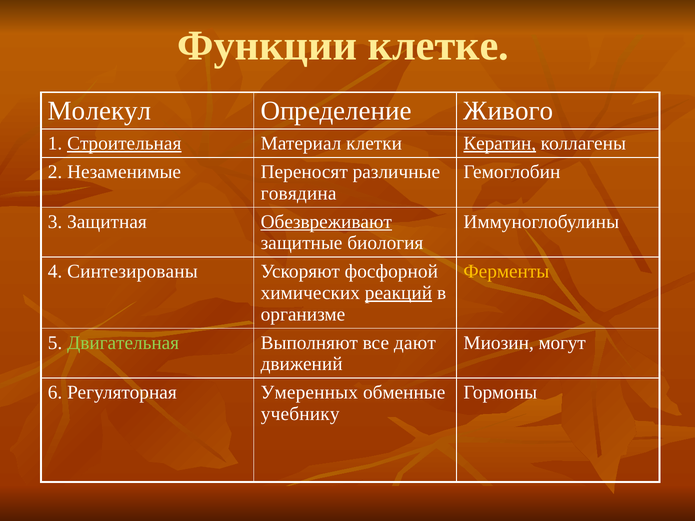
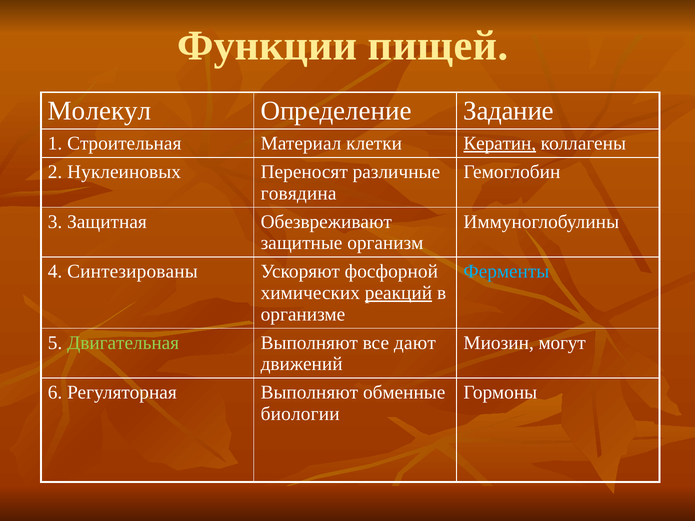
клетке: клетке -> пищей (438, 46)
Живого: Живого -> Задание (509, 111)
Строительная underline: present -> none (124, 144)
Незаменимые: Незаменимые -> Нуклеиновых (124, 172)
Обезвреживают underline: present -> none (326, 222)
биология: биология -> организм (385, 243)
Ферменты colour: yellow -> light blue (506, 272)
Регуляторная Умеренных: Умеренных -> Выполняют (309, 393)
учебнику: учебнику -> биологии (300, 414)
